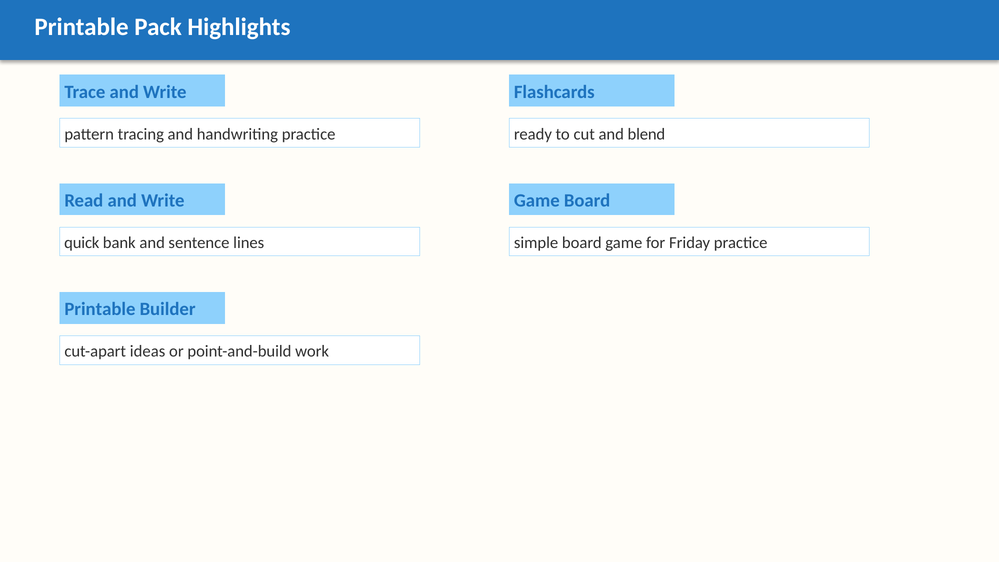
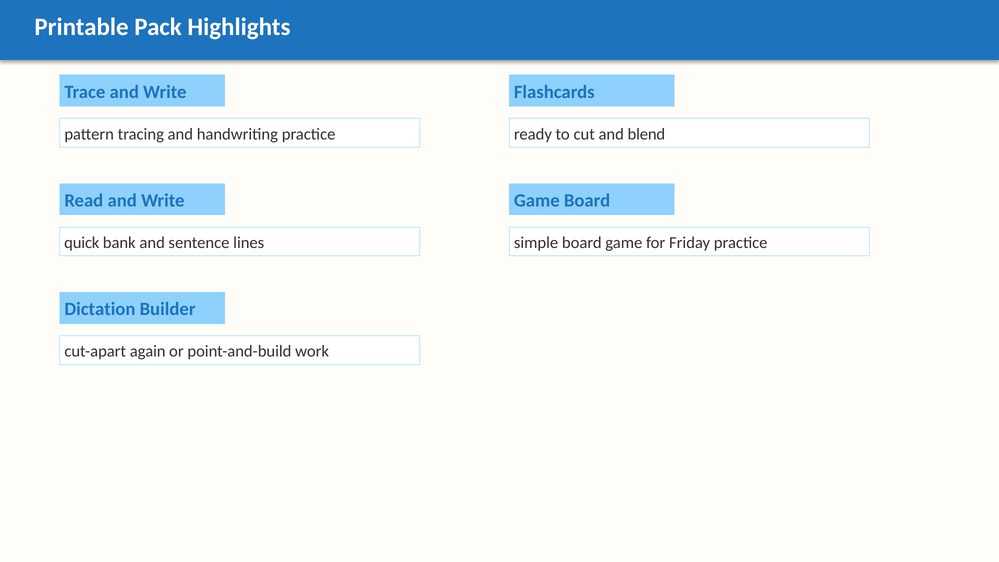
Printable: Printable -> Dictation (100, 309)
ideas: ideas -> again (148, 351)
